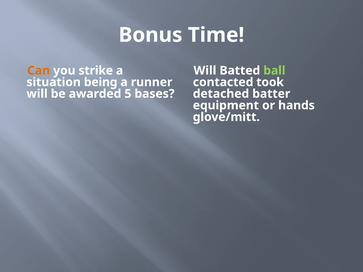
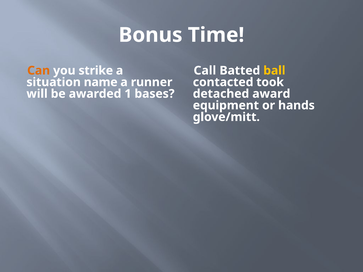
Will: Will -> Call (205, 71)
ball colour: light green -> yellow (274, 71)
being: being -> name (101, 82)
5: 5 -> 1 (128, 94)
batter: batter -> award (271, 94)
